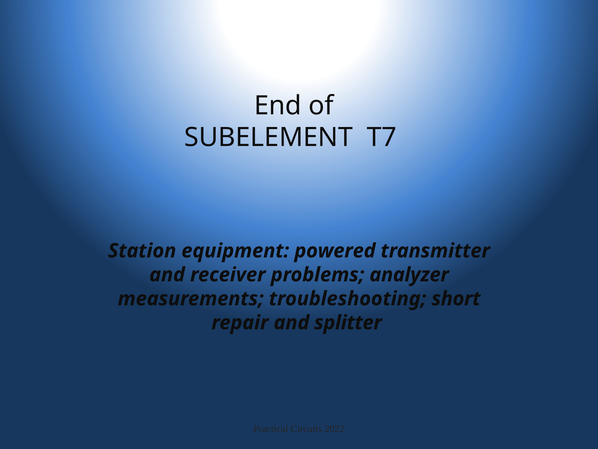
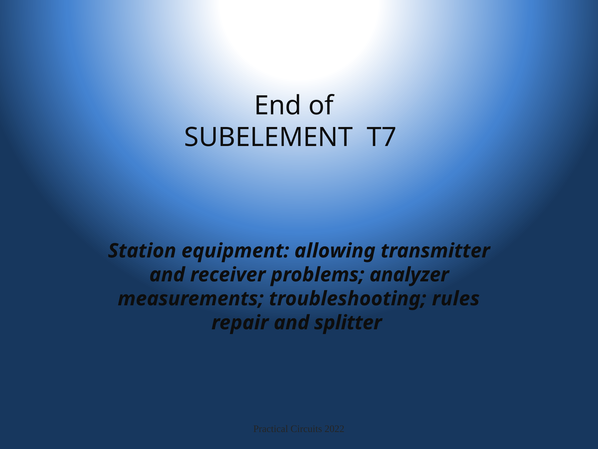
powered: powered -> allowing (335, 251)
short: short -> rules (456, 298)
